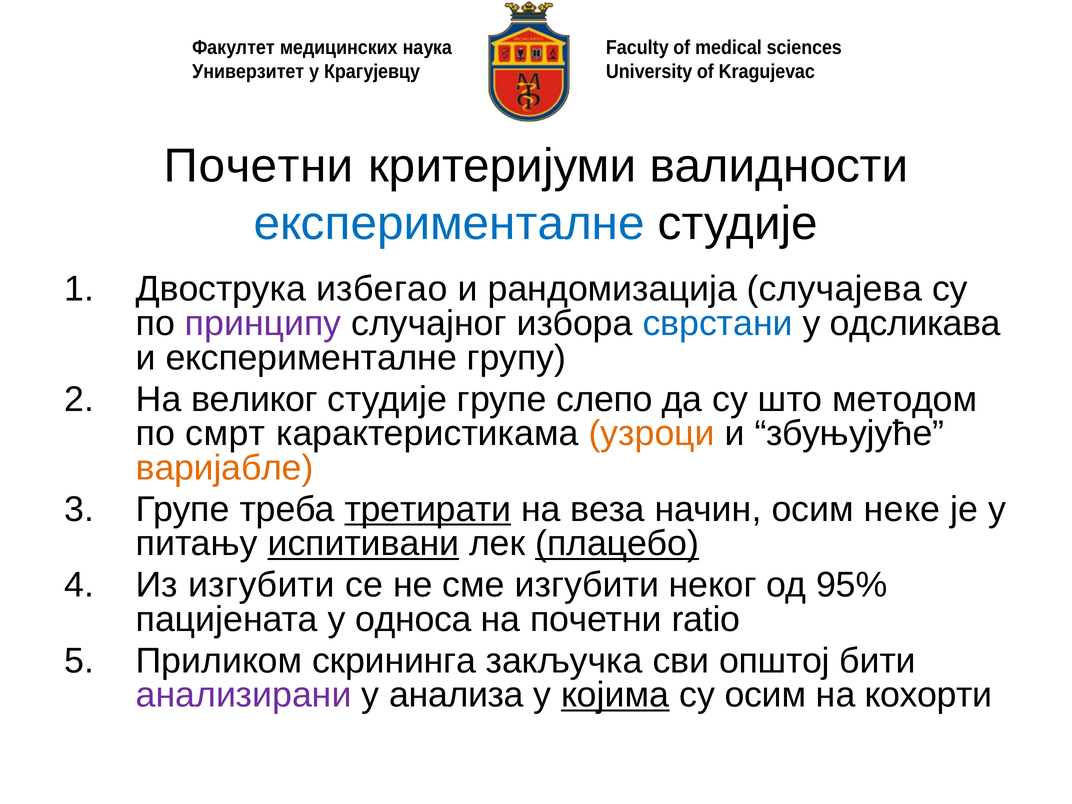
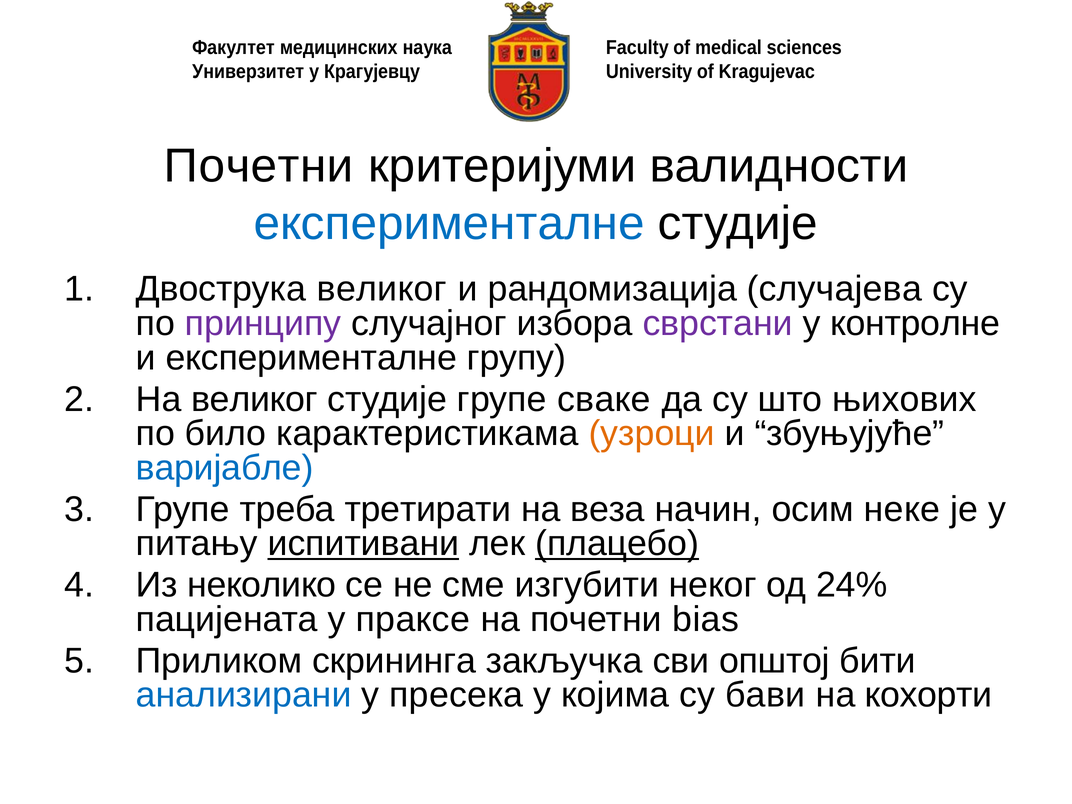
Двострука избегао: избегао -> великог (382, 289)
сврстани colour: blue -> purple (718, 323)
одсликава: одсликава -> контролне (915, 323)
слепо: слепо -> сваке (604, 399)
методом: методом -> њихових (905, 399)
смрт: смрт -> било (226, 434)
варијабле colour: orange -> blue (225, 468)
третирати underline: present -> none (428, 509)
Из изгубити: изгубити -> неколико (262, 585)
95%: 95% -> 24% (852, 585)
односа: односа -> праксе (413, 619)
ratio: ratio -> bias (706, 619)
анализирани colour: purple -> blue (244, 695)
анализа: анализа -> пресека (456, 695)
којима underline: present -> none (615, 695)
су осим: осим -> бави (765, 695)
